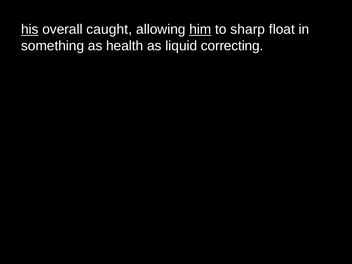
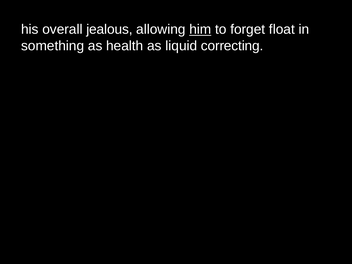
his underline: present -> none (30, 29)
caught: caught -> jealous (109, 29)
sharp: sharp -> forget (248, 29)
